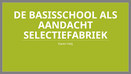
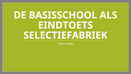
AANDACHT: AANDACHT -> EINDTOETS (65, 25)
